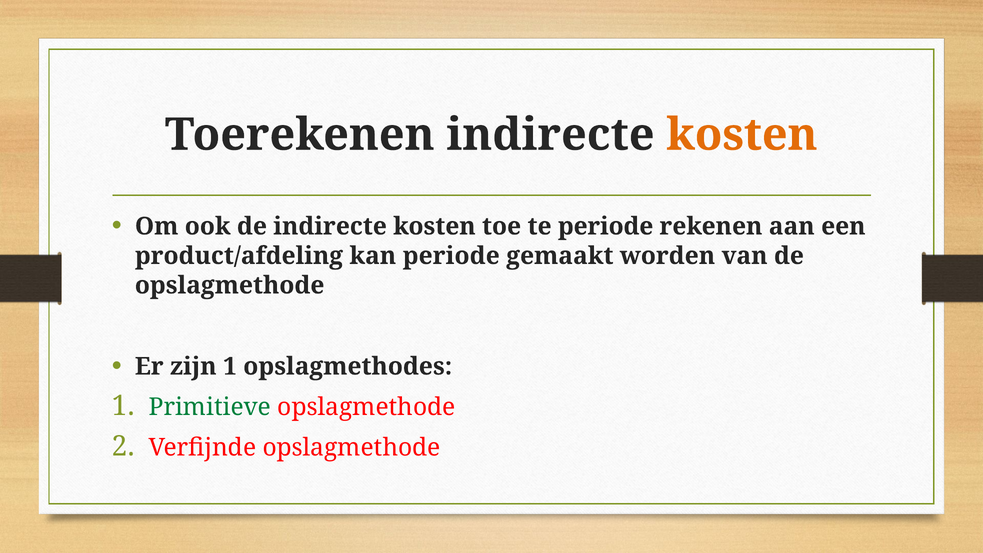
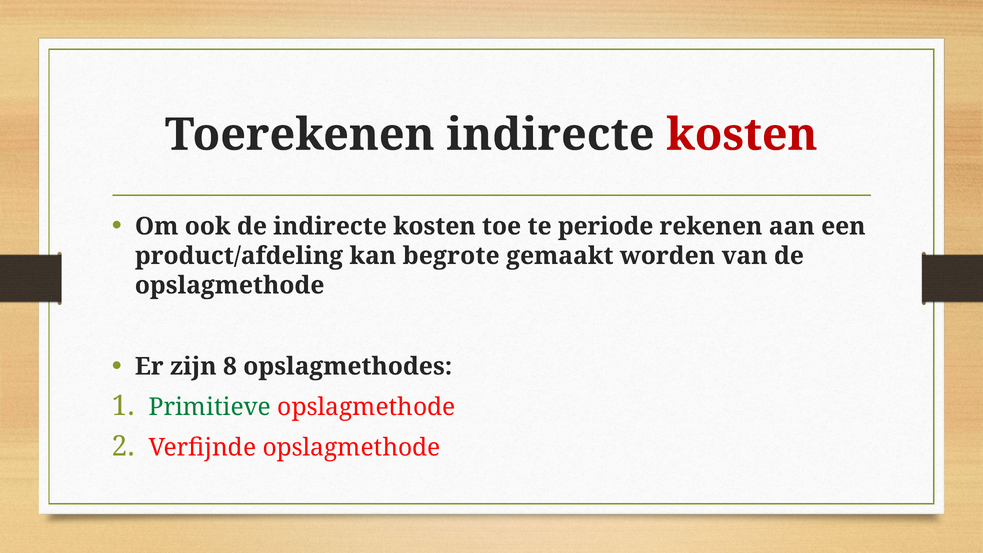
kosten colour: orange -> red (742, 135)
kan periode: periode -> begrote (451, 256)
zijn 1: 1 -> 8 (230, 366)
